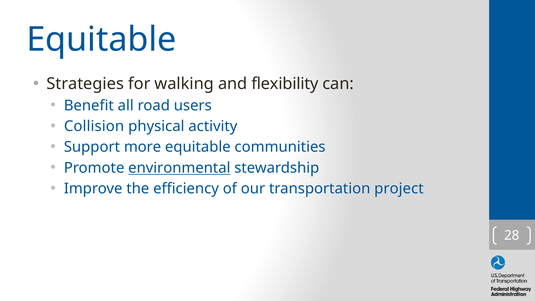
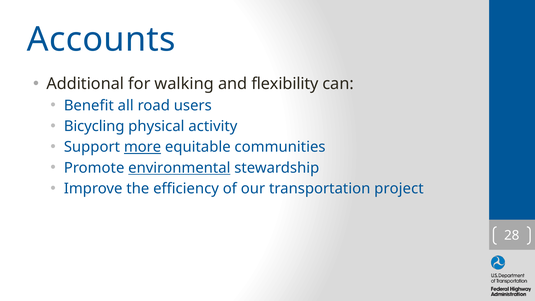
Equitable: Equitable -> Accounts (101, 40)
Strategies: Strategies -> Additional (85, 84)
Collision: Collision -> Bicycling (94, 126)
more underline: none -> present (143, 147)
